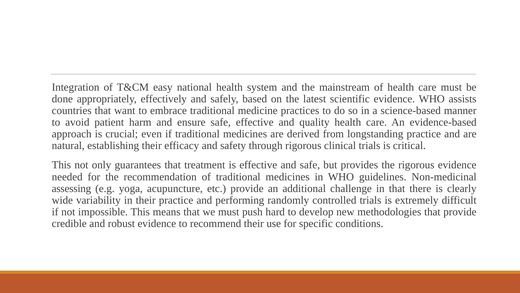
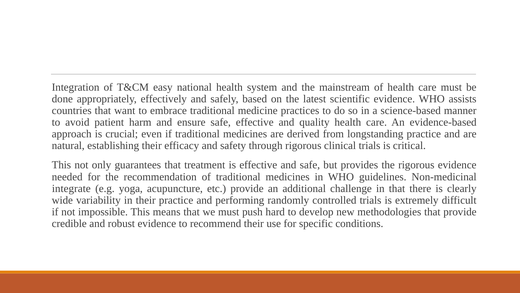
assessing: assessing -> integrate (71, 188)
